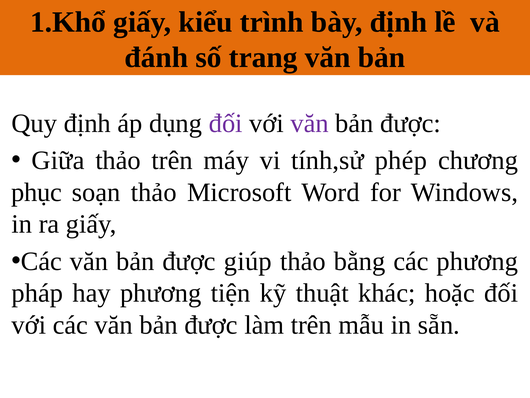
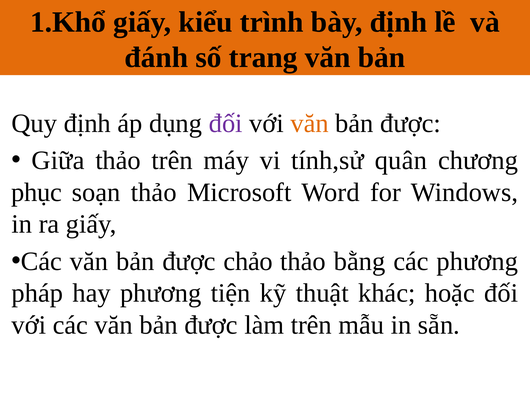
văn colour: purple -> orange (310, 123)
phép: phép -> quân (401, 160)
giúp: giúp -> chảo (248, 261)
